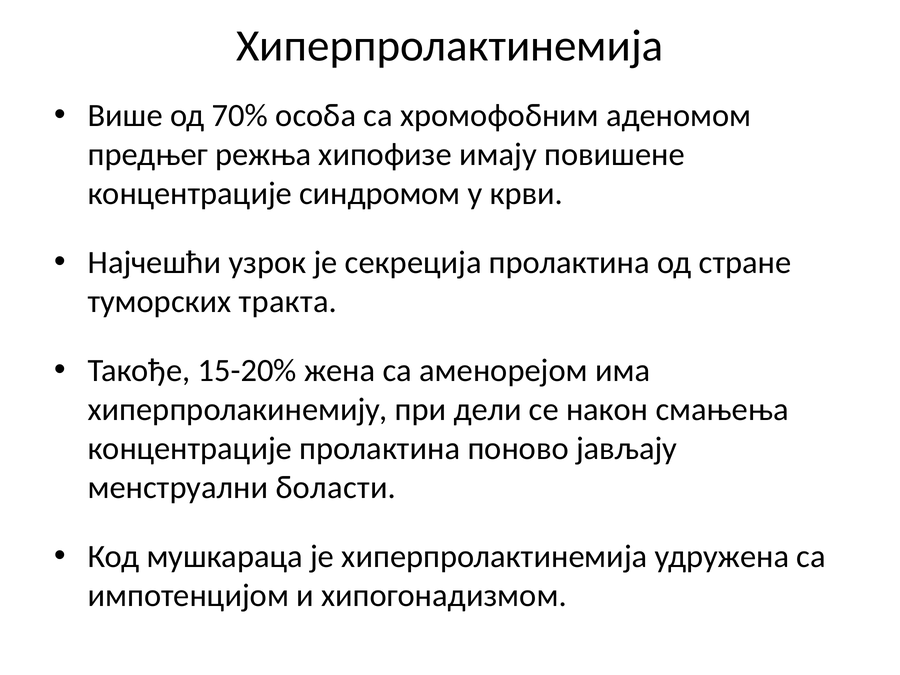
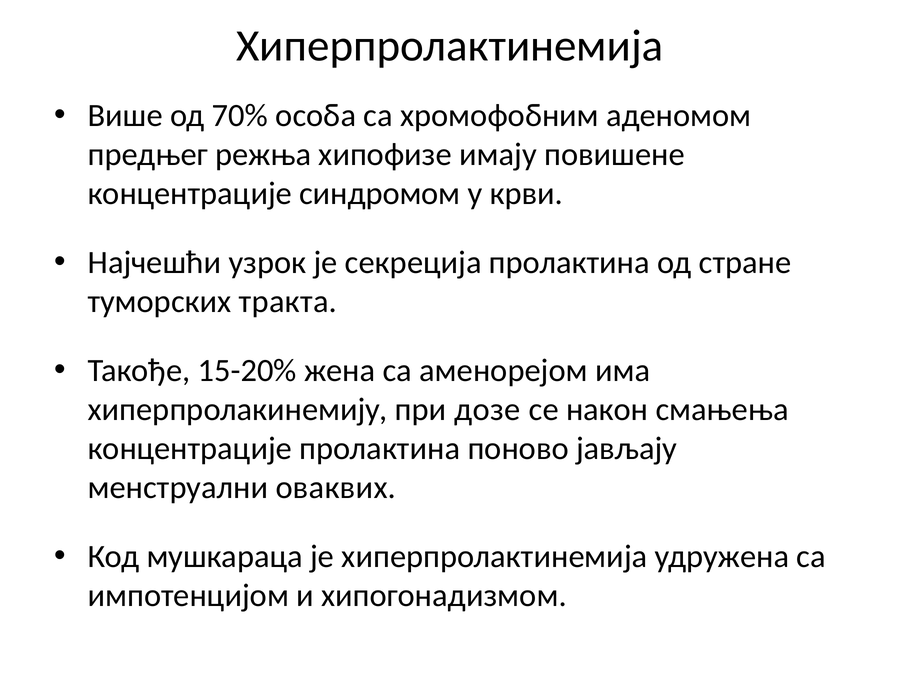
дели: дели -> дозе (487, 410)
боласти: боласти -> оваквих (336, 488)
